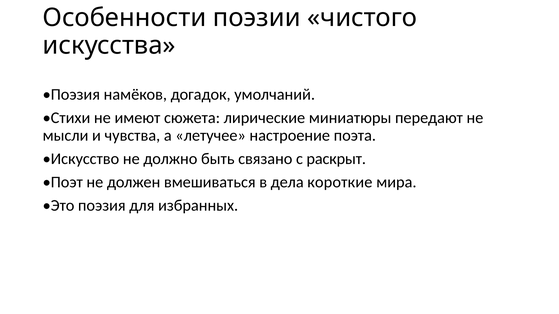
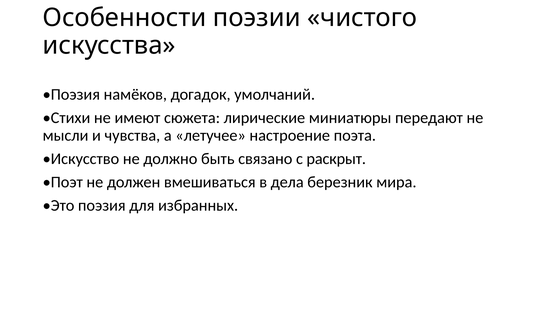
короткие: короткие -> березник (340, 182)
